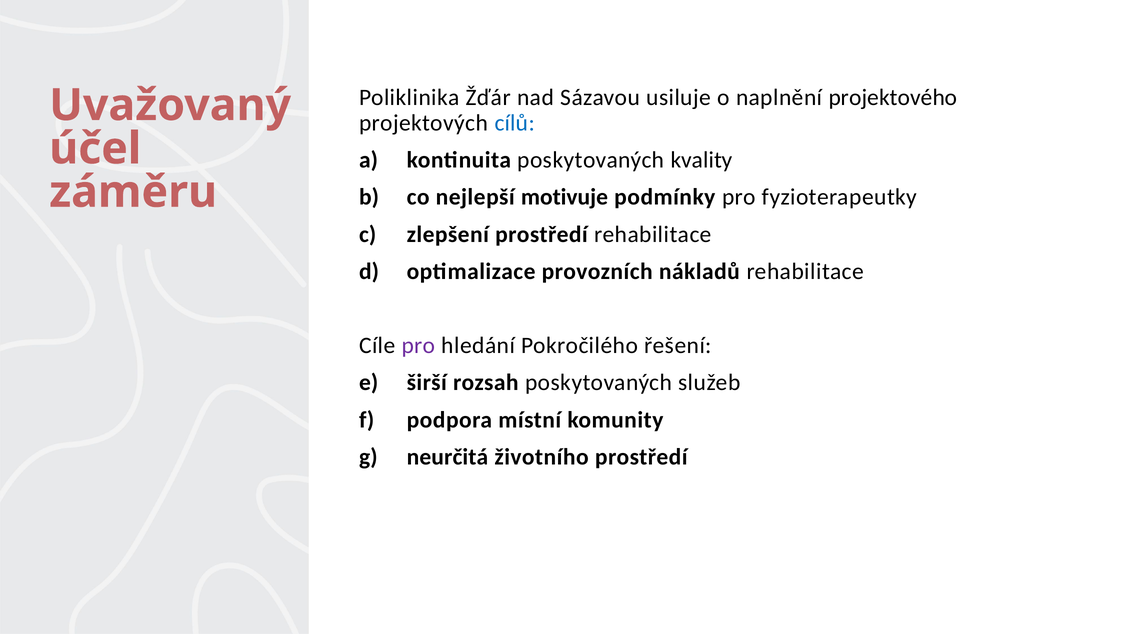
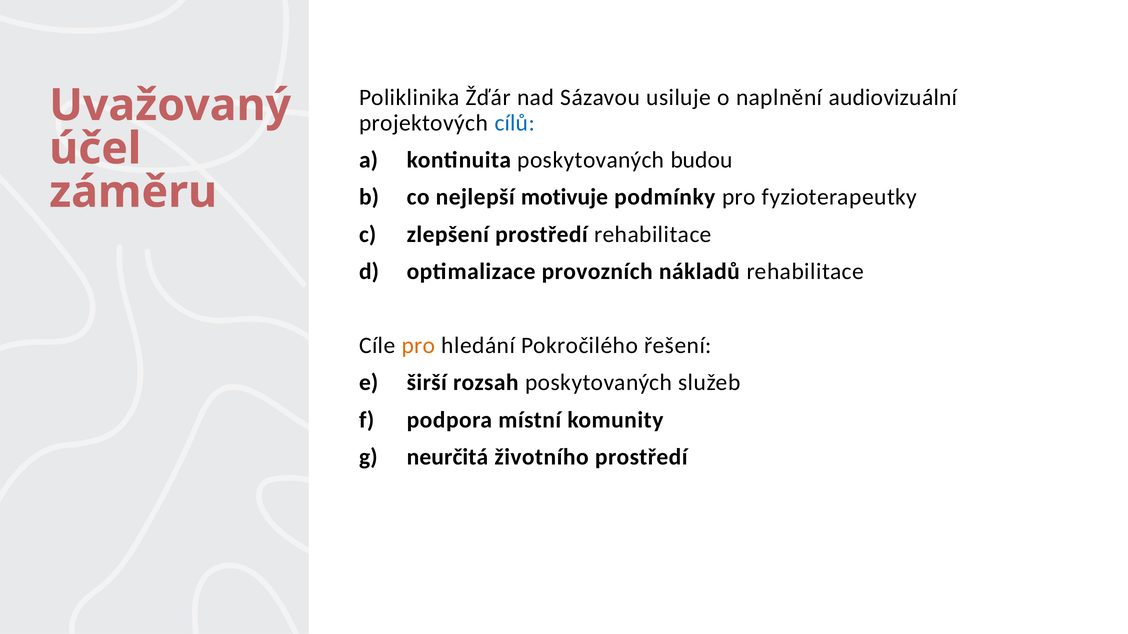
projektového: projektového -> audiovizuální (893, 98)
kvality: kvality -> budou (702, 160)
pro colour: purple -> orange (418, 346)
